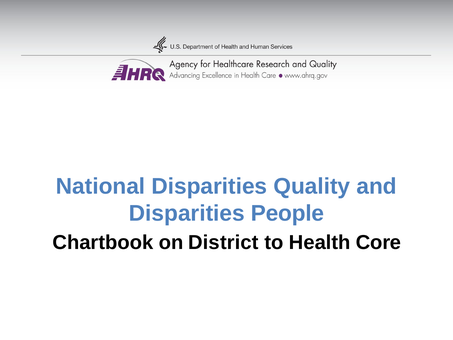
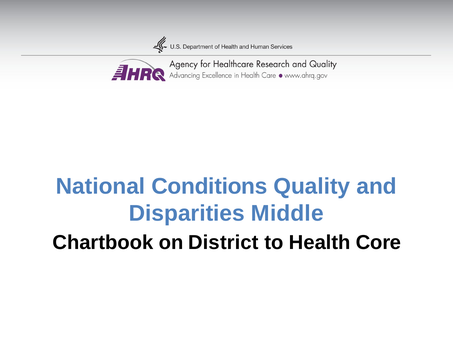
National Disparities: Disparities -> Conditions (209, 186)
People: People -> Middle (287, 213)
